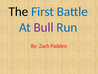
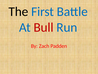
Bull colour: purple -> red (44, 27)
